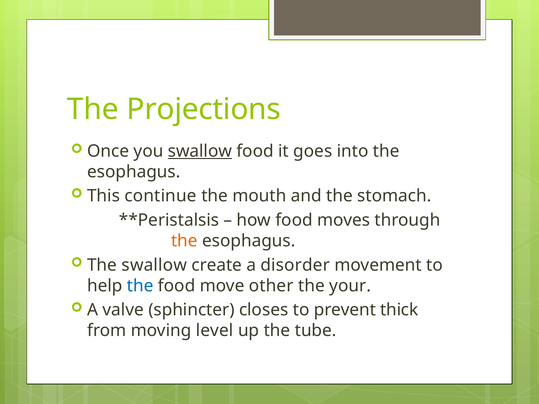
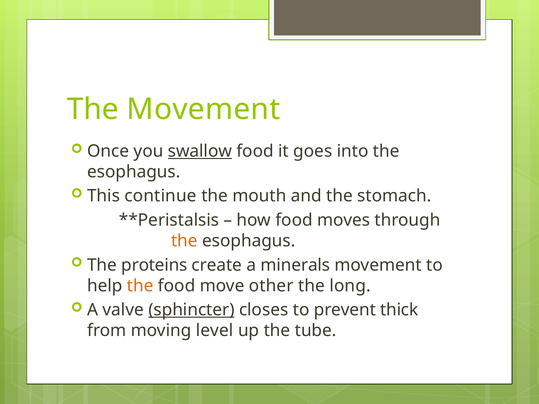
The Projections: Projections -> Movement (203, 109)
The swallow: swallow -> proteins (154, 265)
disorder: disorder -> minerals (295, 265)
the colour: blue -> orange (140, 286)
your: your -> long (350, 286)
sphincter underline: none -> present (191, 310)
